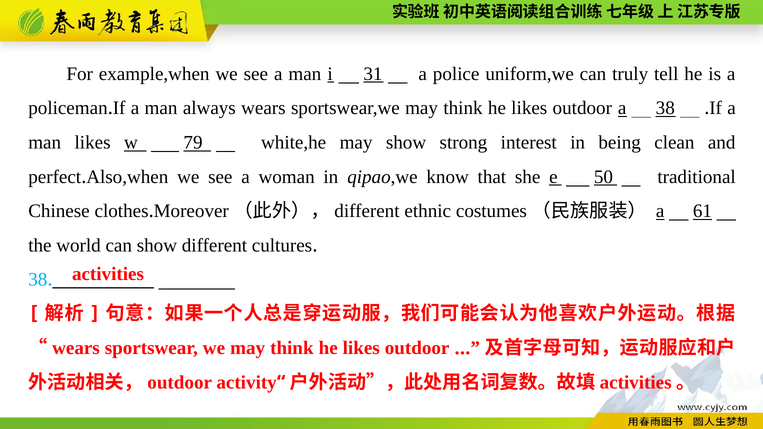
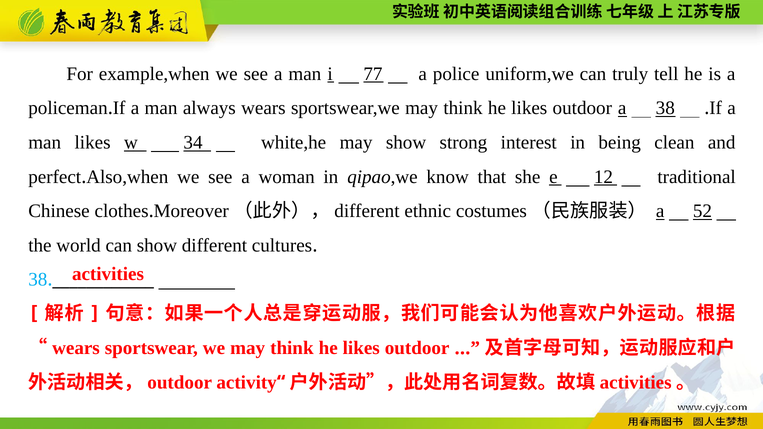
31: 31 -> 77 (373, 74)
79: 79 -> 34 (193, 142)
50: 50 -> 12 (603, 177)
61: 61 -> 52 (702, 211)
